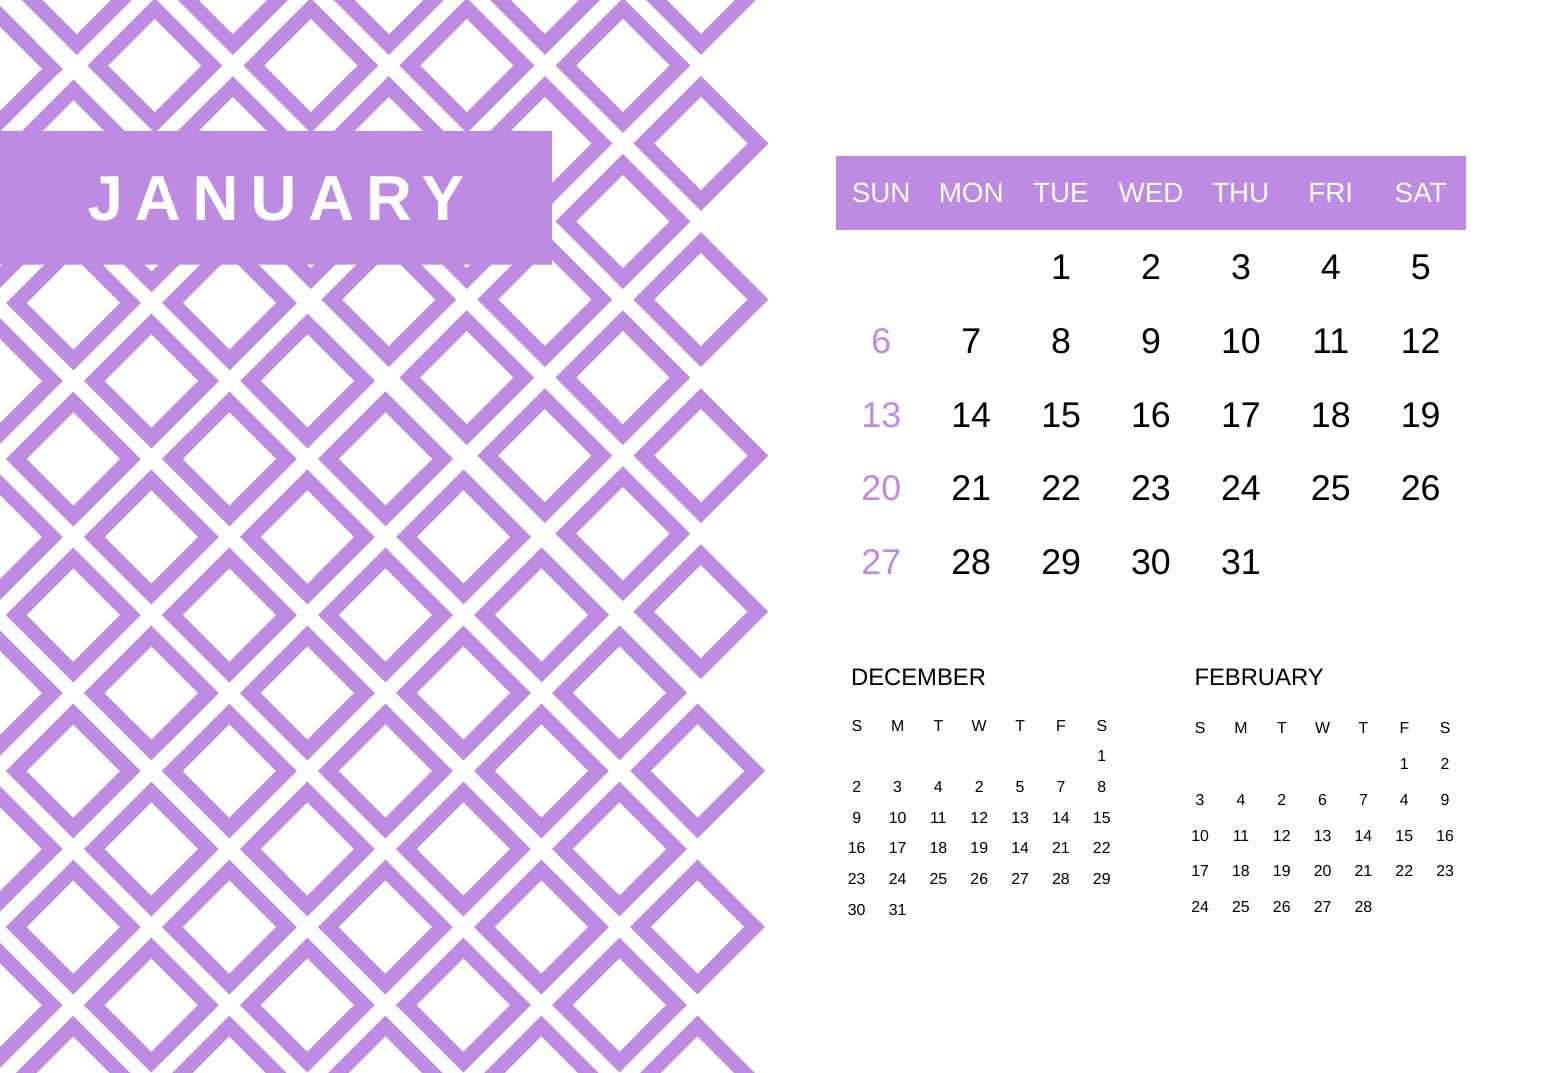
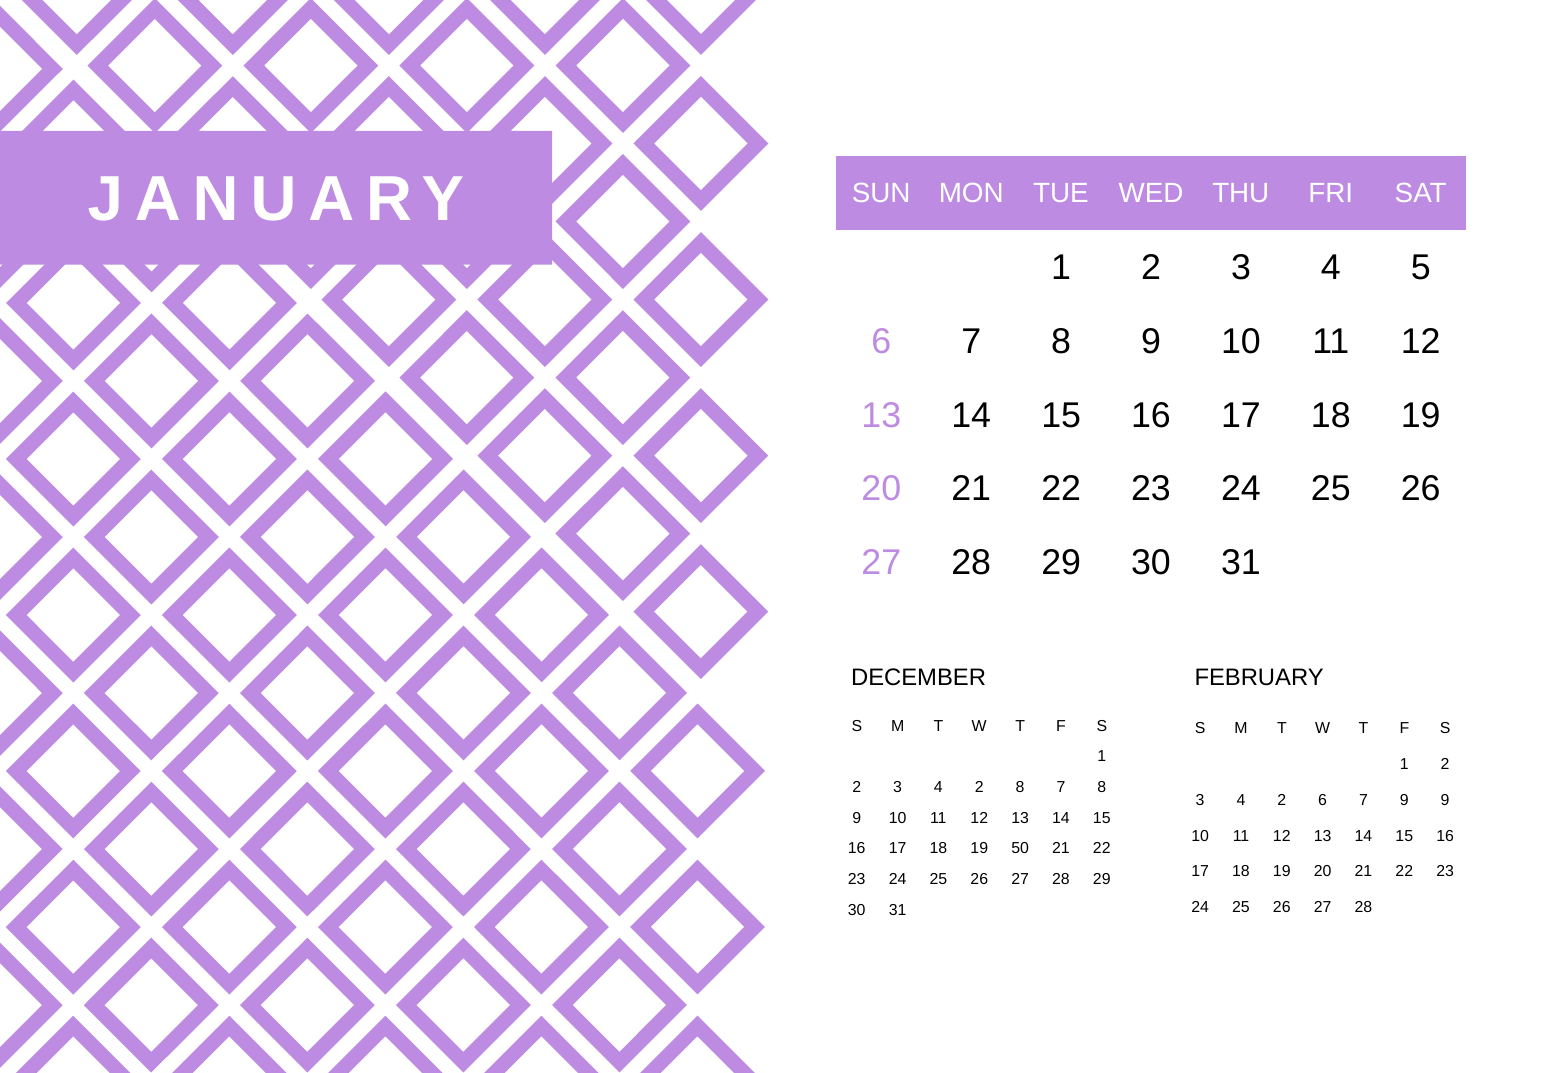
2 5: 5 -> 8 (1020, 787)
7 4: 4 -> 9 (1404, 800)
19 14: 14 -> 50 (1020, 849)
